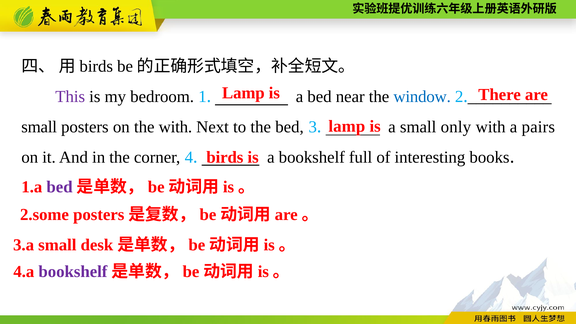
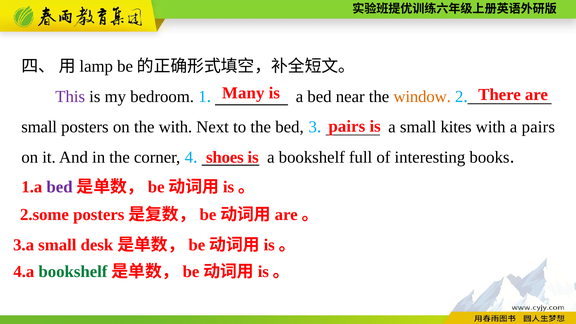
birds: birds -> lamp (96, 66)
Lamp: Lamp -> Many (243, 93)
window colour: blue -> orange (422, 97)
lamp: lamp -> pairs (347, 126)
only: only -> kites (456, 127)
birds: birds -> shoes (225, 157)
bookshelf colour: purple -> green (73, 272)
